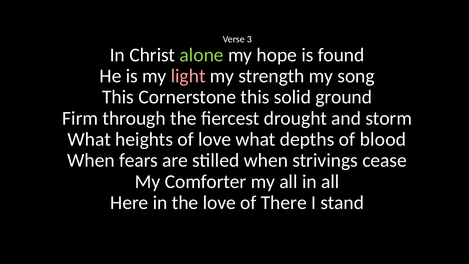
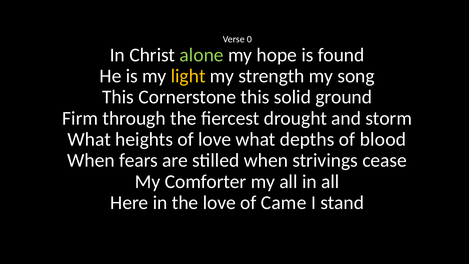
3: 3 -> 0 (249, 39)
light colour: pink -> yellow (188, 76)
There: There -> Came (284, 203)
